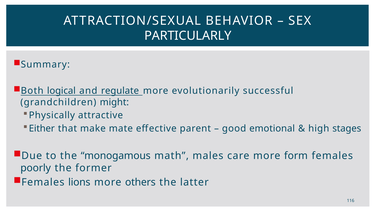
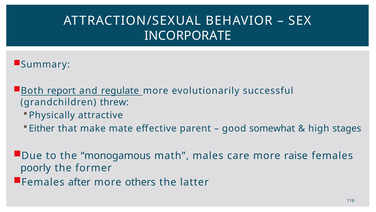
PARTICULARLY: PARTICULARLY -> INCORPORATE (188, 36)
logical: logical -> report (61, 91)
might: might -> threw (114, 102)
emotional: emotional -> somewhat (272, 128)
form: form -> raise (296, 155)
lions: lions -> after (79, 182)
